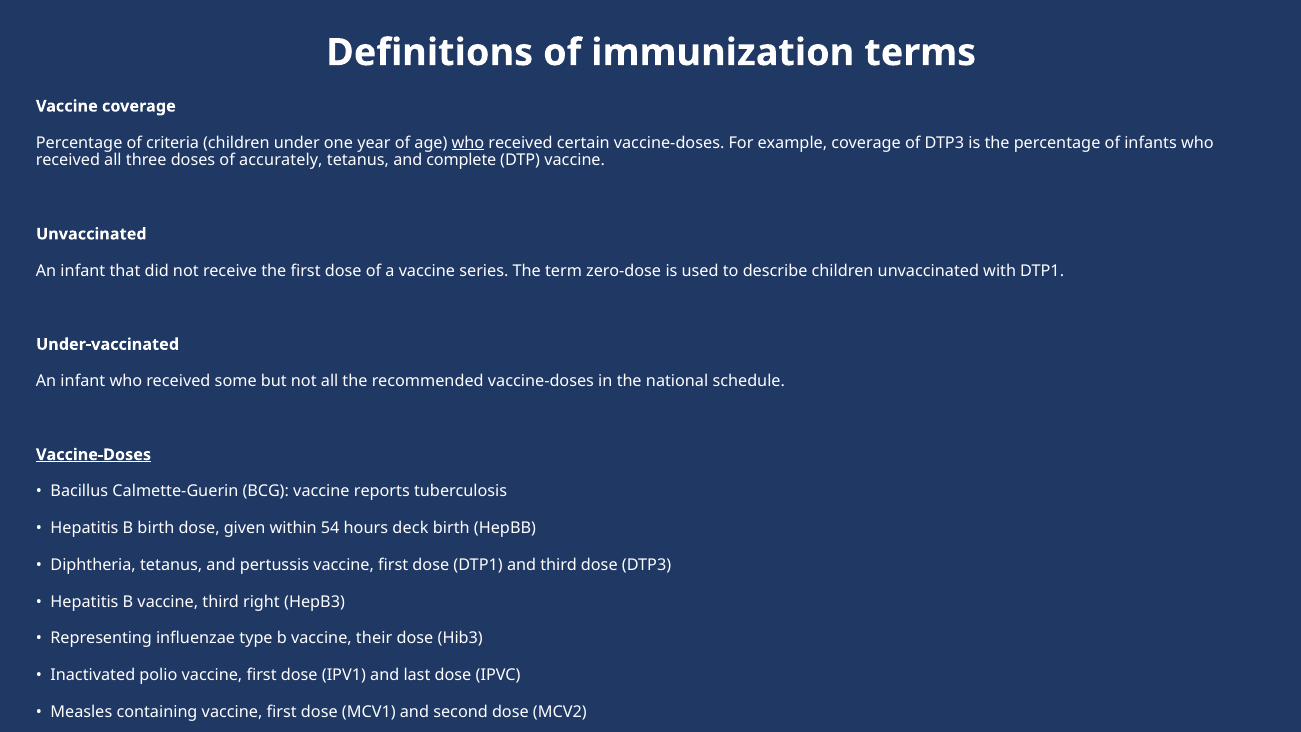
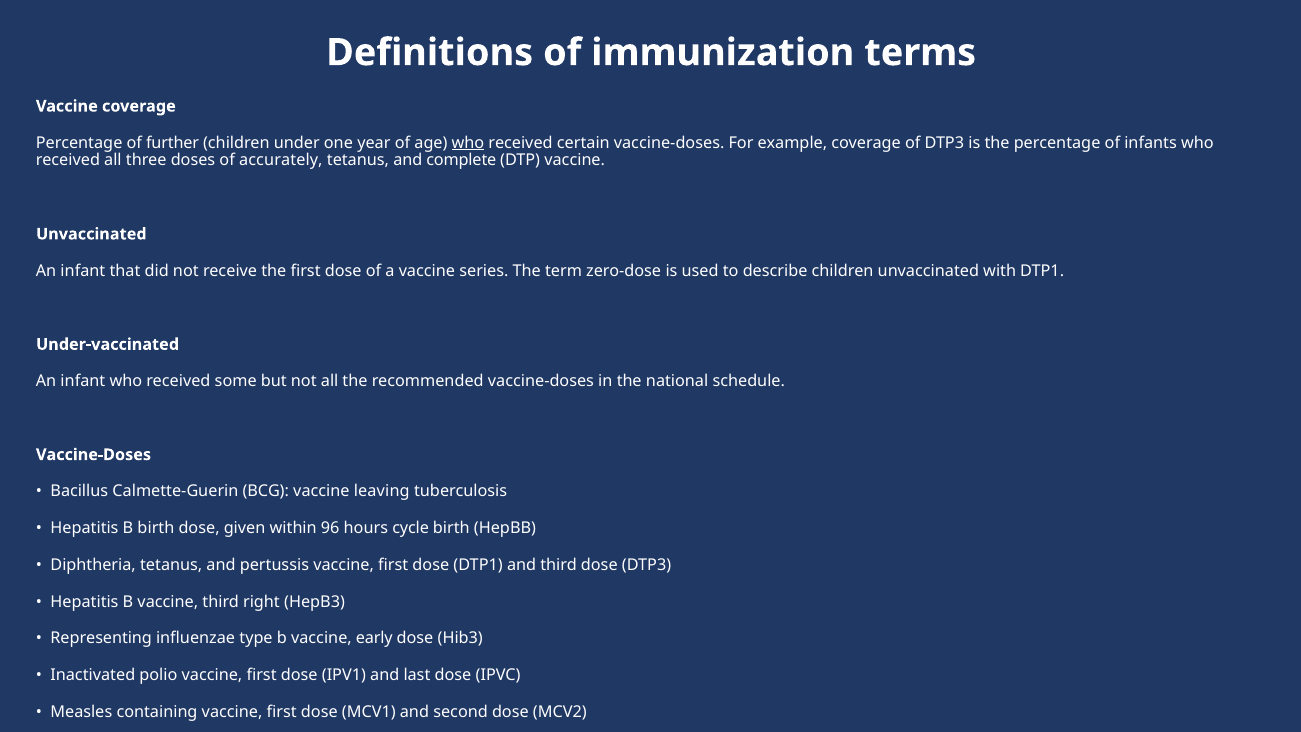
criteria: criteria -> further (173, 143)
Vaccine-Doses underline: present -> none (93, 455)
reports: reports -> leaving (382, 491)
54: 54 -> 96 (330, 528)
deck: deck -> cycle (411, 528)
their: their -> early (374, 638)
